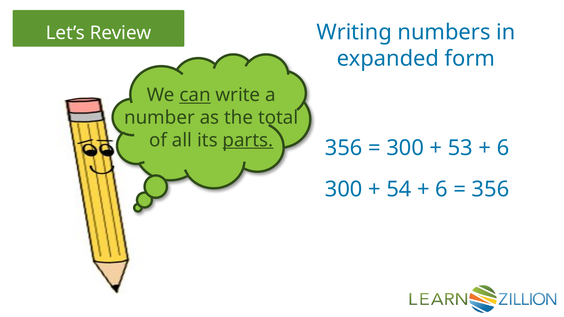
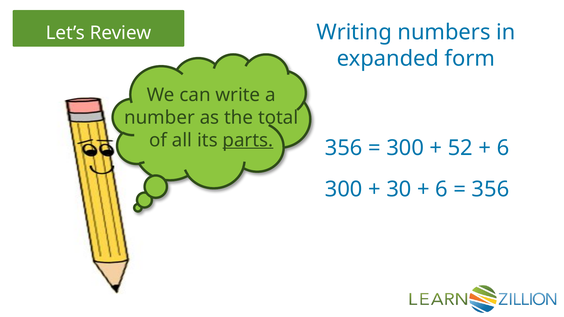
can underline: present -> none (195, 95)
53: 53 -> 52 (460, 148)
54: 54 -> 30 (399, 189)
